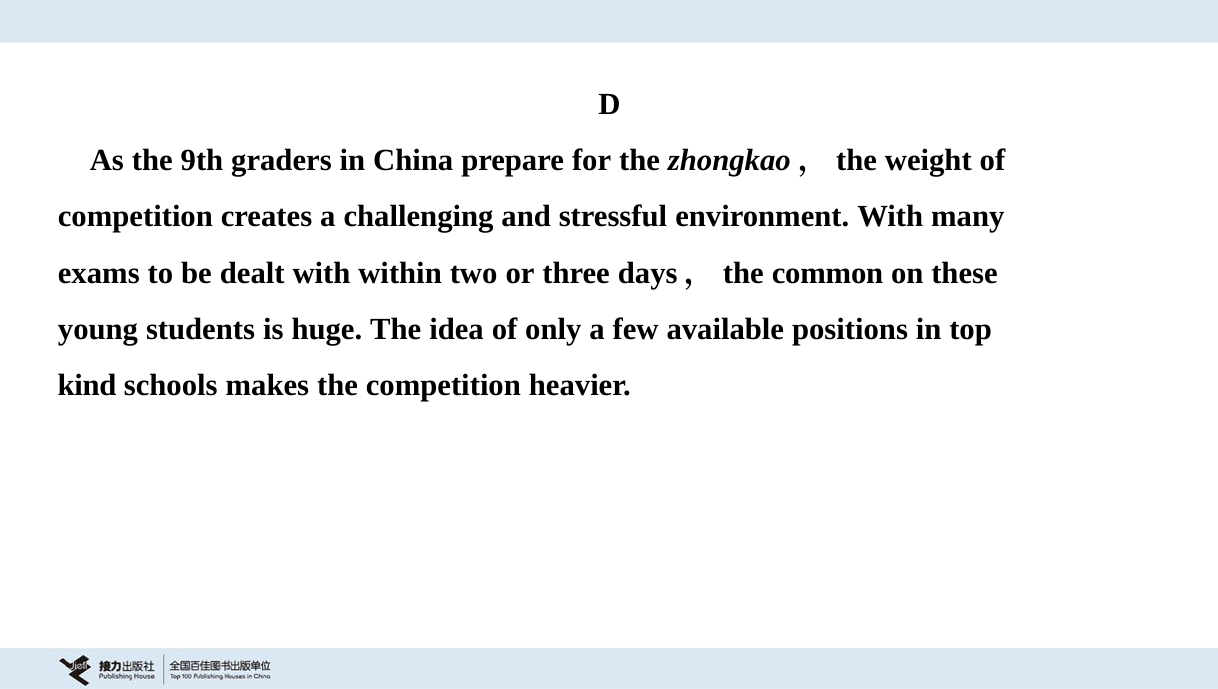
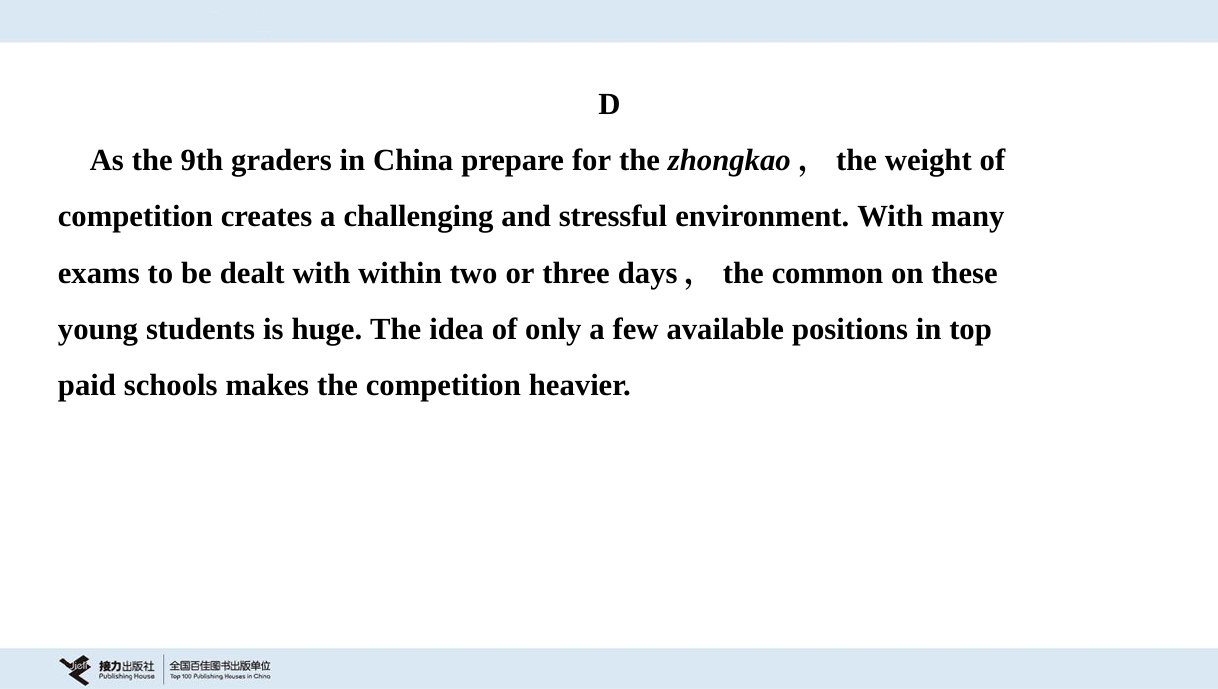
kind: kind -> paid (87, 385)
